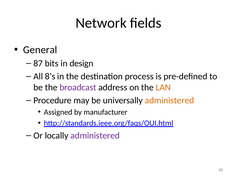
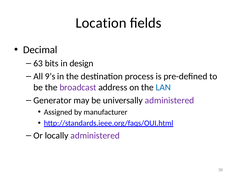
Network: Network -> Location (101, 23)
General: General -> Decimal (40, 50)
87: 87 -> 63 (38, 63)
8’s: 8’s -> 9’s (50, 76)
LAN colour: orange -> blue (163, 87)
Procedure: Procedure -> Generator (53, 100)
administered colour: orange -> purple (169, 100)
